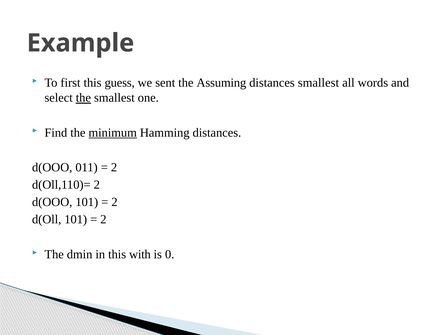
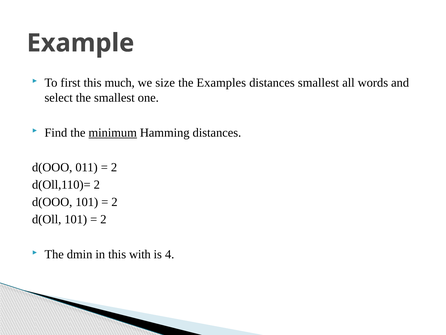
guess: guess -> much (120, 83)
sent: sent -> size (165, 83)
Assuming: Assuming -> Examples (221, 83)
the underline: present -> none (83, 98)
0: 0 -> 4 (170, 254)
